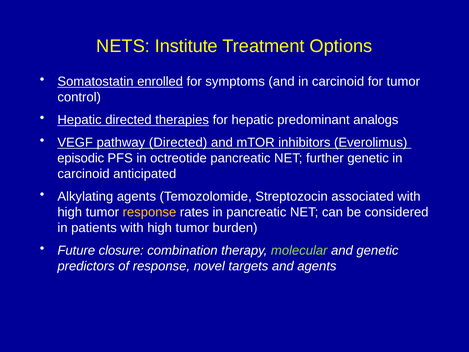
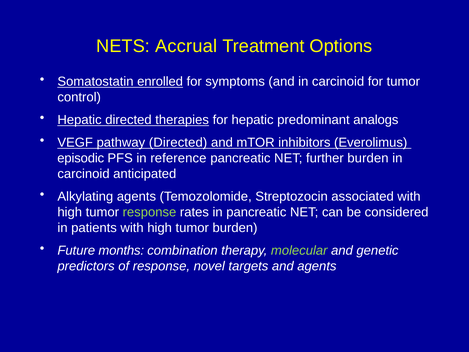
Institute: Institute -> Accrual (186, 46)
octreotide: octreotide -> reference (178, 158)
further genetic: genetic -> burden (368, 158)
response colour: yellow -> light green (149, 212)
closure: closure -> months (121, 250)
